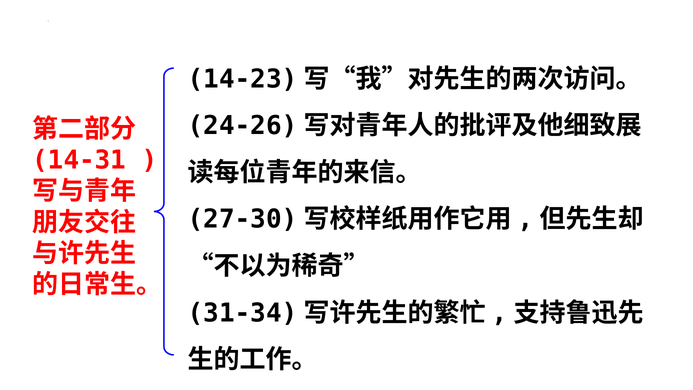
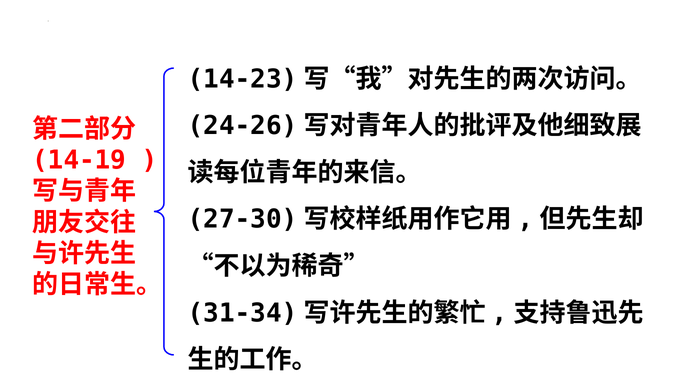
14-31: 14-31 -> 14-19 (79, 160)
